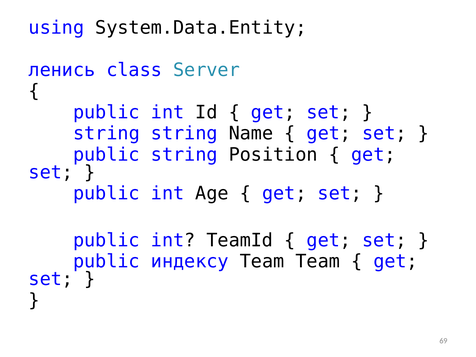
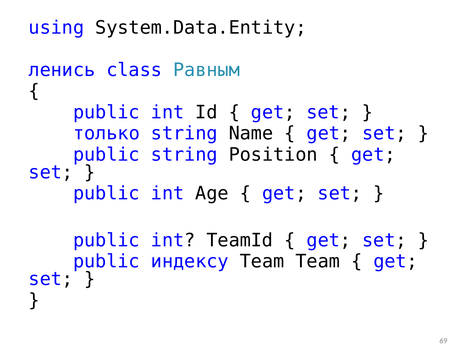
Server: Server -> Равным (206, 70)
string: string -> только (106, 133)
